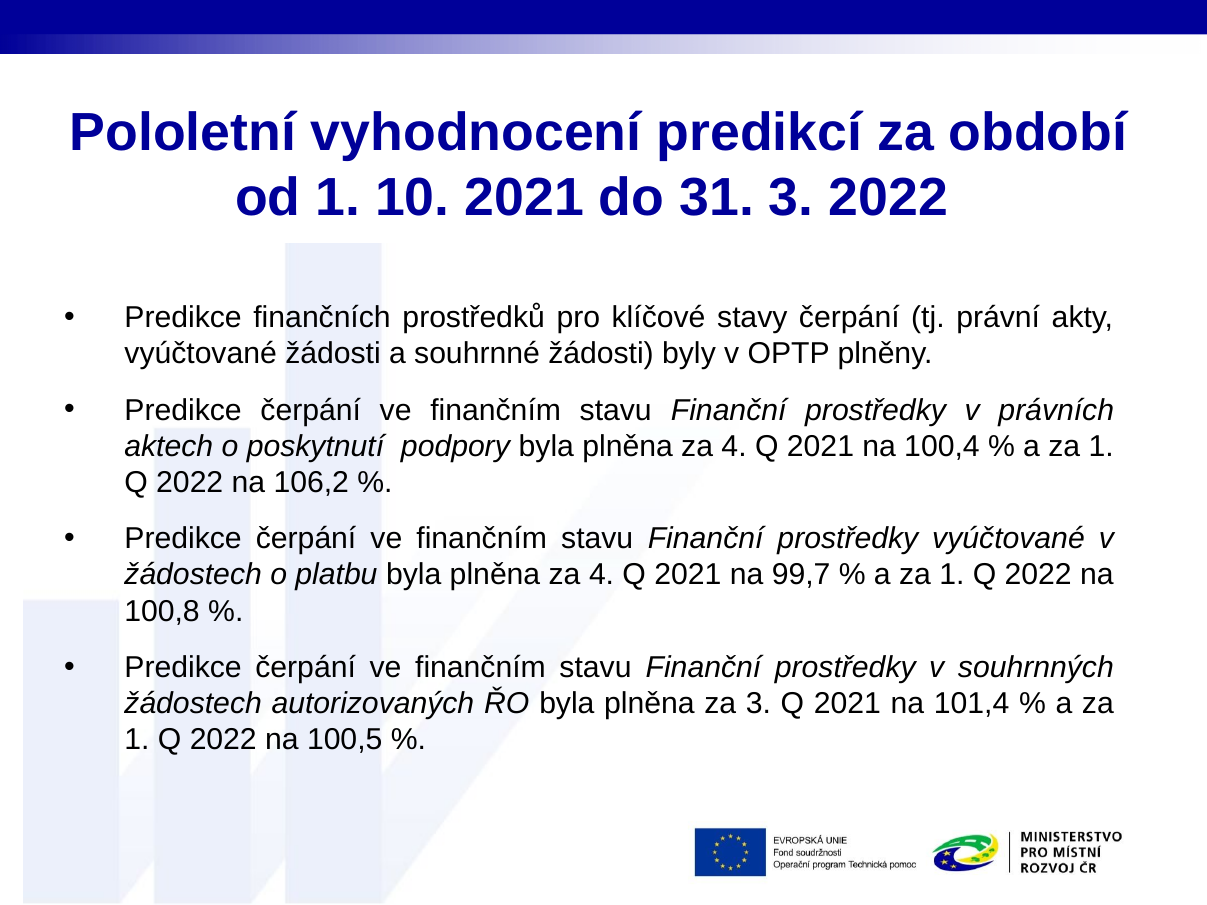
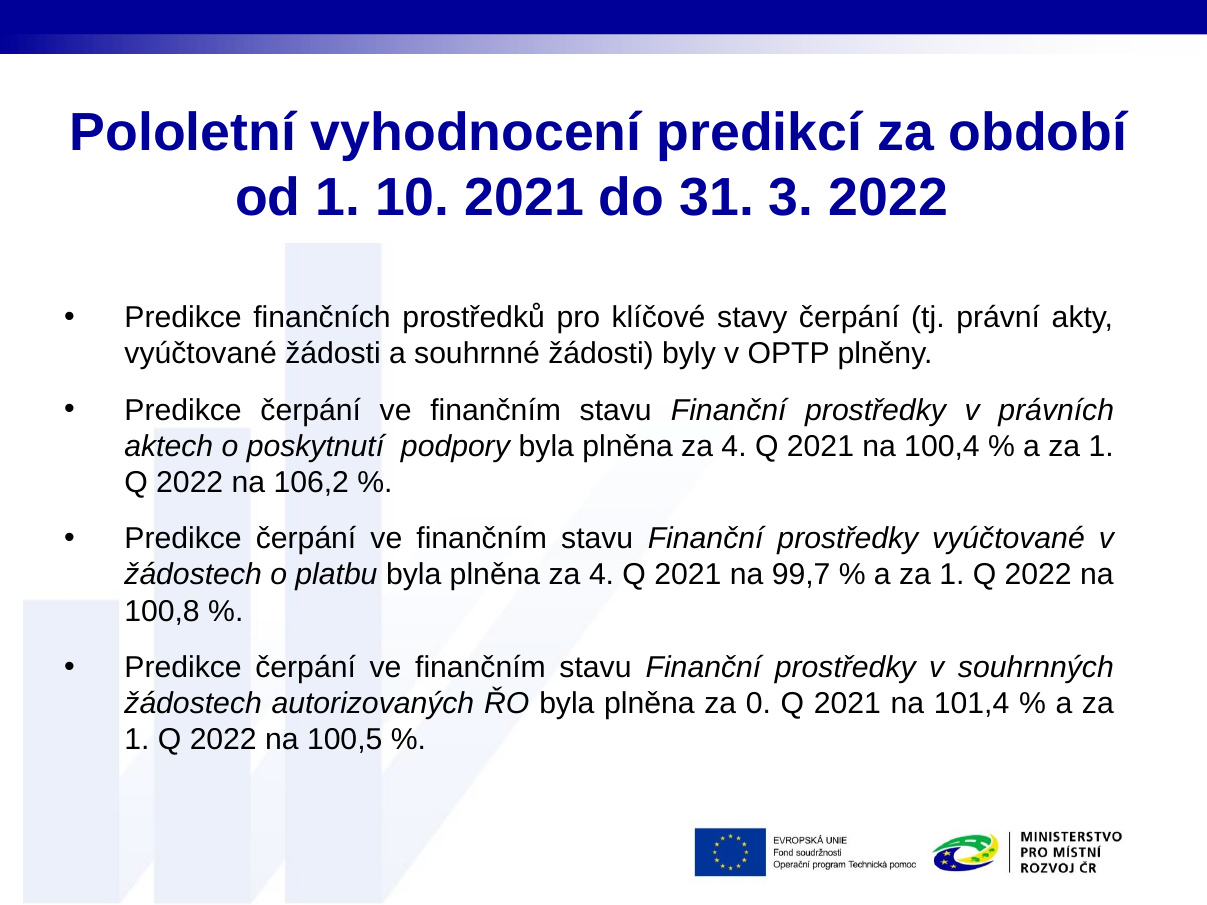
za 3: 3 -> 0 (759, 704)
